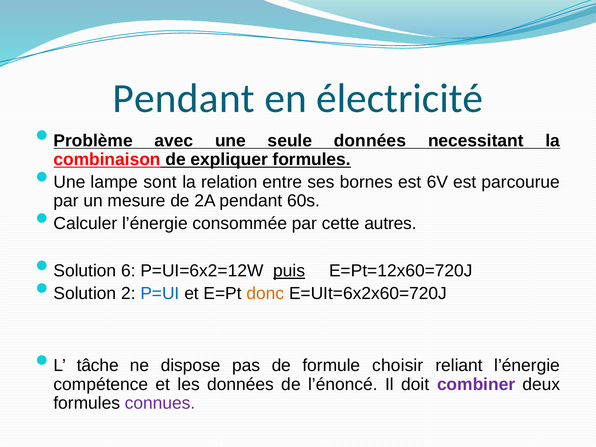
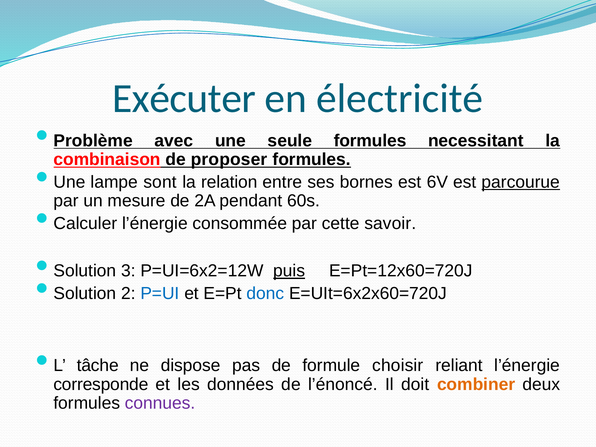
Pendant: Pendant -> Exécuter (184, 98)
seule données: données -> formules (370, 141)
expliquer: expliquer -> proposer (229, 159)
parcourue underline: none -> present (521, 182)
autres: autres -> savoir (390, 224)
6: 6 -> 3 (128, 271)
donc colour: orange -> blue (265, 293)
compétence: compétence -> corresponde (101, 384)
combiner colour: purple -> orange (476, 384)
